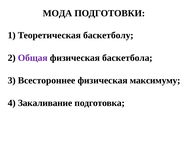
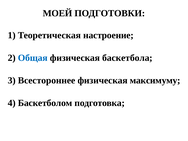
МОДА: МОДА -> МОЕЙ (58, 13)
баскетболу: баскетболу -> настроение (108, 35)
Общая colour: purple -> blue (33, 58)
Закаливание: Закаливание -> Баскетболом (45, 103)
